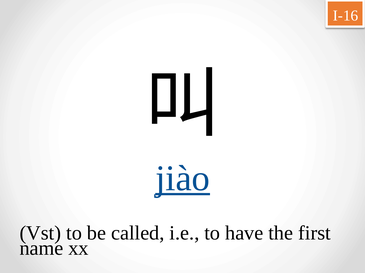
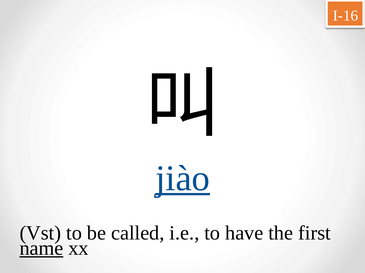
name underline: none -> present (41, 249)
